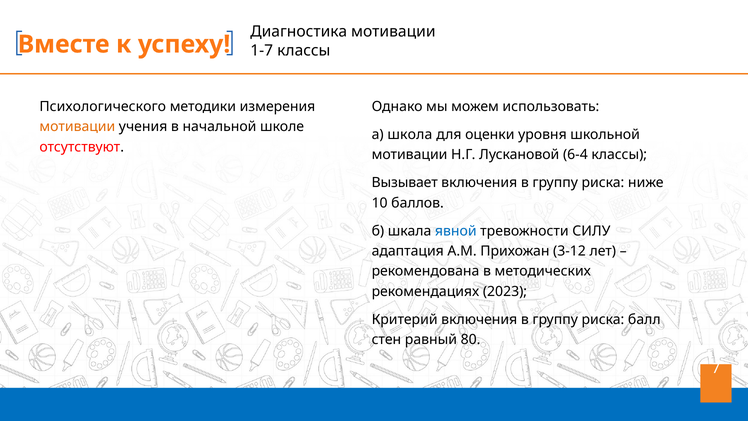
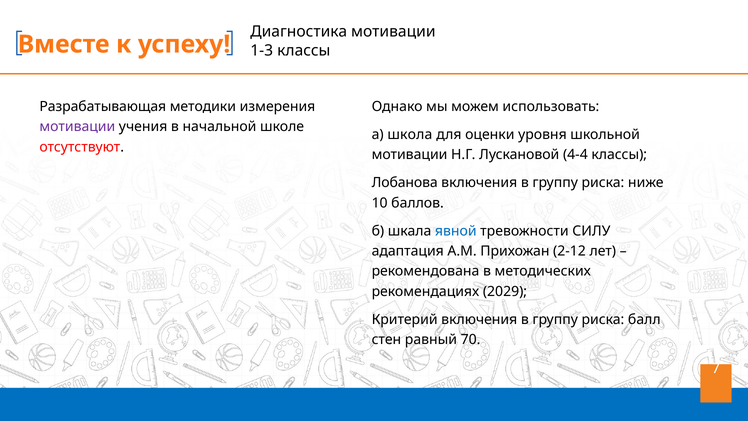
1-7: 1-7 -> 1-3 (262, 51)
Психологического: Психологического -> Разрабатывающая (103, 106)
мотивации colour: orange -> purple (77, 127)
6-4: 6-4 -> 4-4 (575, 155)
Вызывает: Вызывает -> Лобанова (405, 183)
3-12: 3-12 -> 2-12 (570, 251)
2023: 2023 -> 2029 (505, 291)
80: 80 -> 70 (471, 339)
